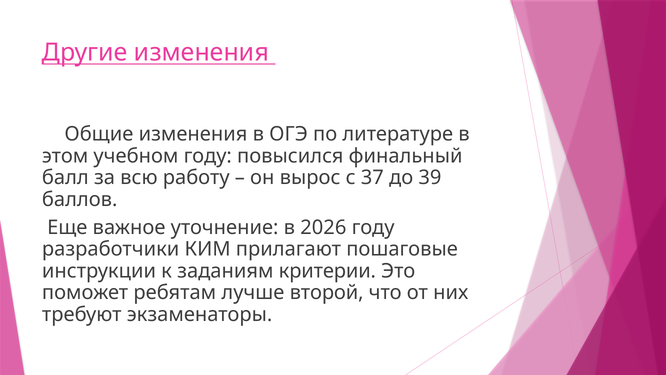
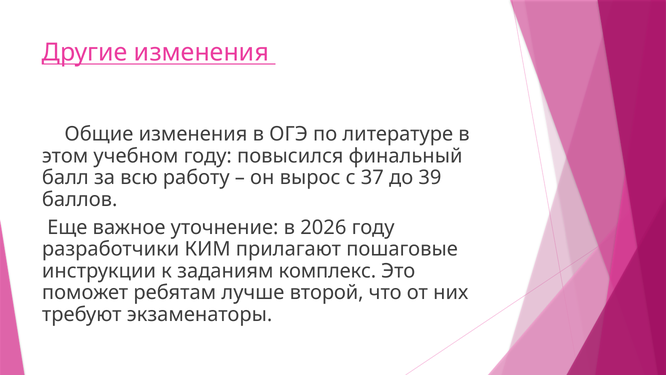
критерии: критерии -> комплекс (327, 271)
